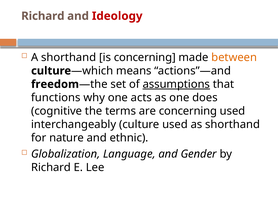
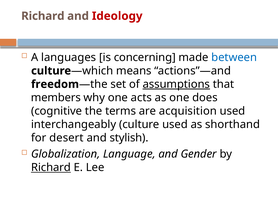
A shorthand: shorthand -> languages (69, 58)
between colour: orange -> blue (234, 58)
functions: functions -> members (56, 98)
are concerning: concerning -> acquisition (188, 111)
nature: nature -> desert (66, 138)
ethnic: ethnic -> stylish (129, 138)
Richard underline: none -> present (51, 168)
